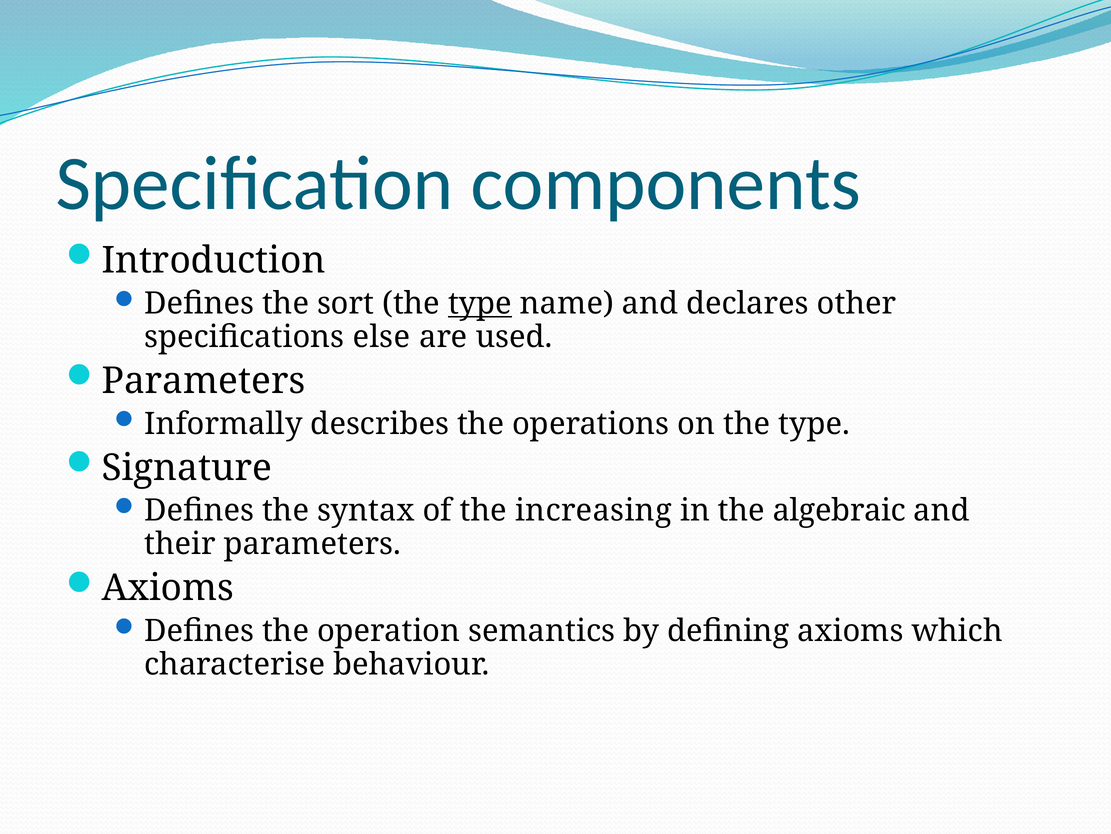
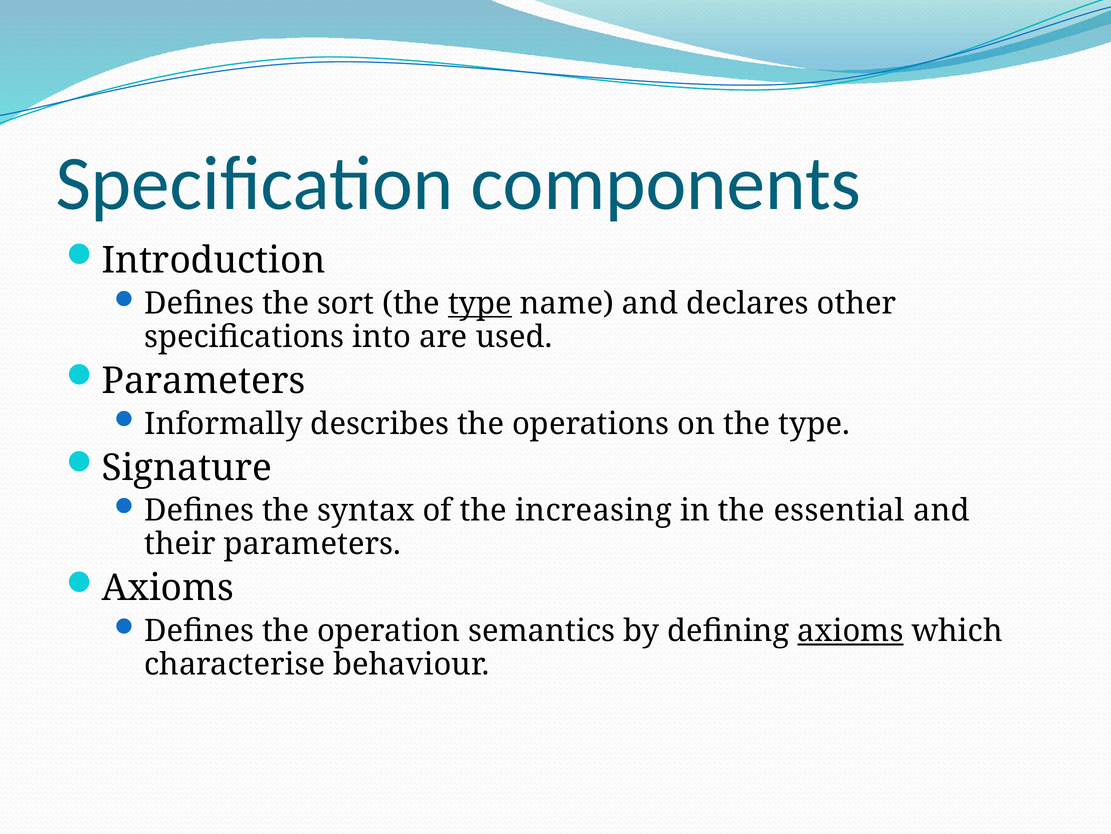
else: else -> into (382, 337)
algebraic: algebraic -> essential (839, 510)
axioms underline: none -> present (850, 631)
